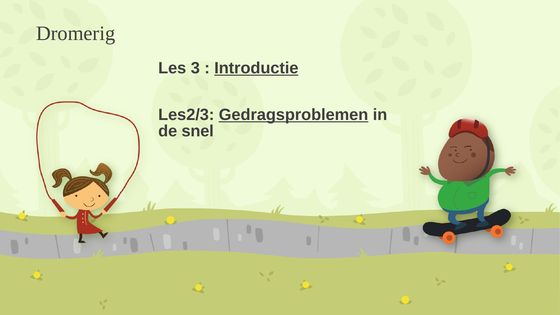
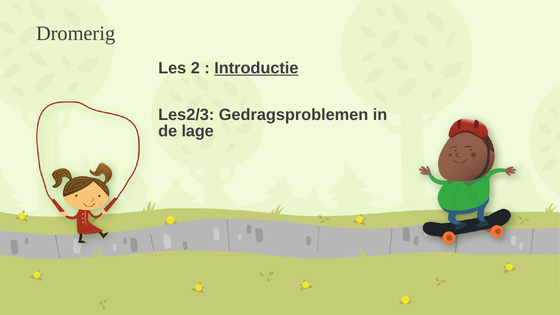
3: 3 -> 2 (195, 68)
Gedragsproblemen underline: present -> none (294, 115)
snel: snel -> lage (198, 131)
